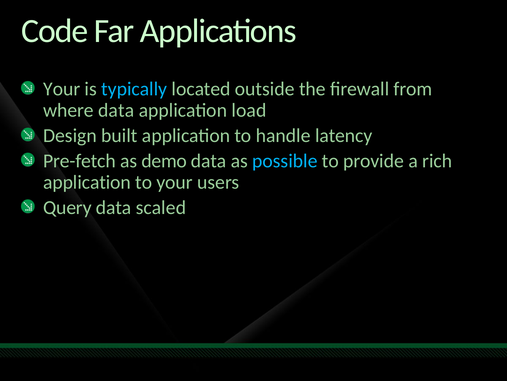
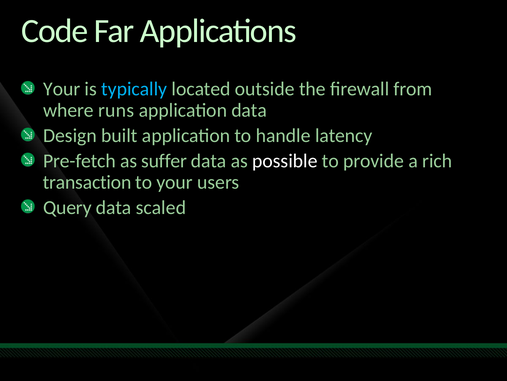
where data: data -> runs (116, 110)
application load: load -> data (249, 110)
demo: demo -> suffer (164, 161)
possible colour: light blue -> white (285, 161)
application: application -> transaction (87, 182)
